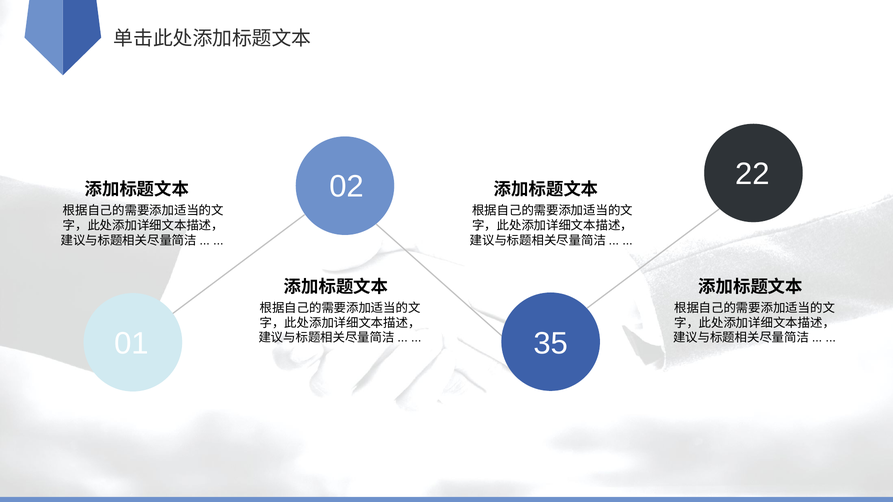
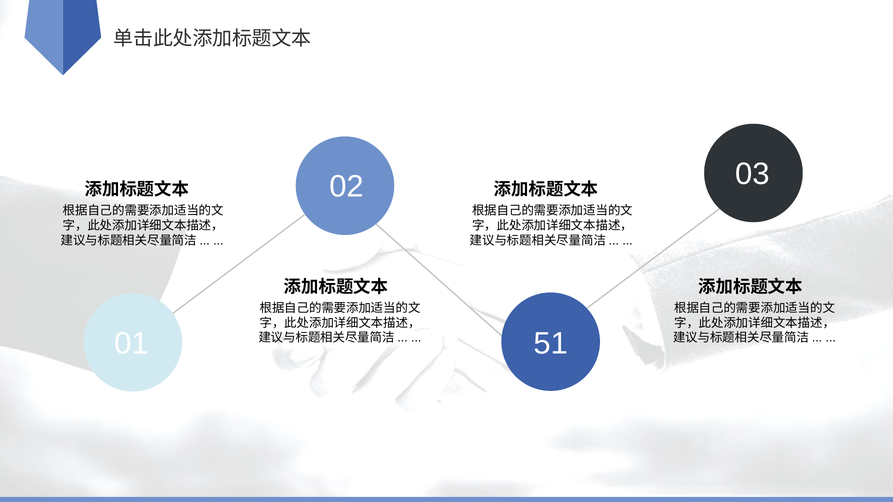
22: 22 -> 03 (752, 174)
35: 35 -> 51 (551, 344)
